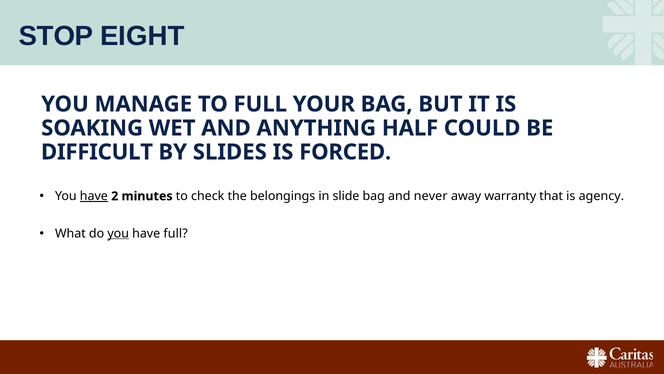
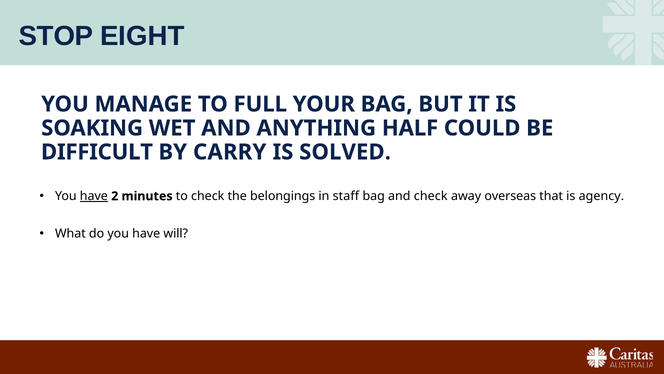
SLIDES: SLIDES -> CARRY (230, 152)
FORCED: FORCED -> SOLVED (345, 152)
slide: slide -> staff (346, 196)
and never: never -> check (431, 196)
warranty: warranty -> overseas (510, 196)
you underline: present -> none (118, 233)
have full: full -> will (176, 233)
